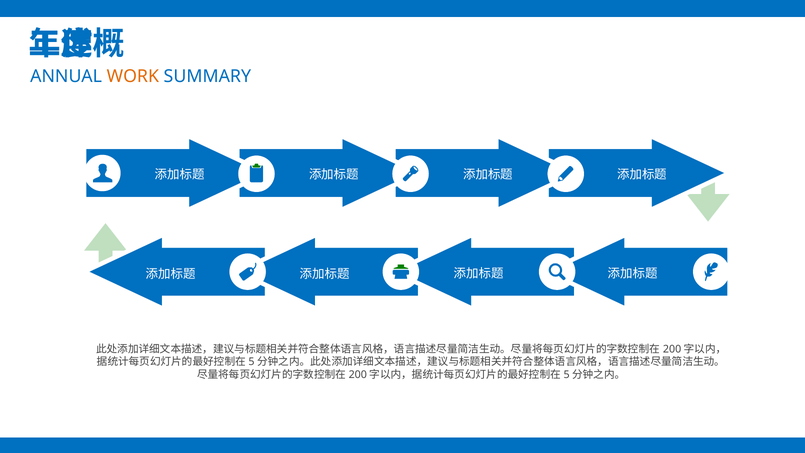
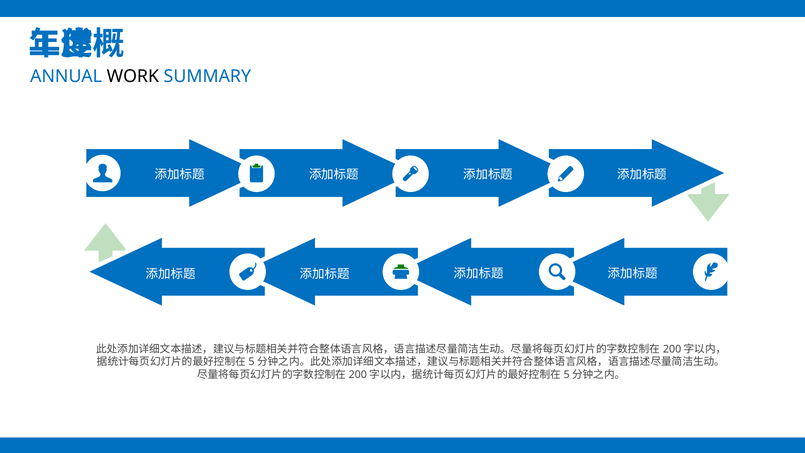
WORK colour: orange -> black (133, 77)
